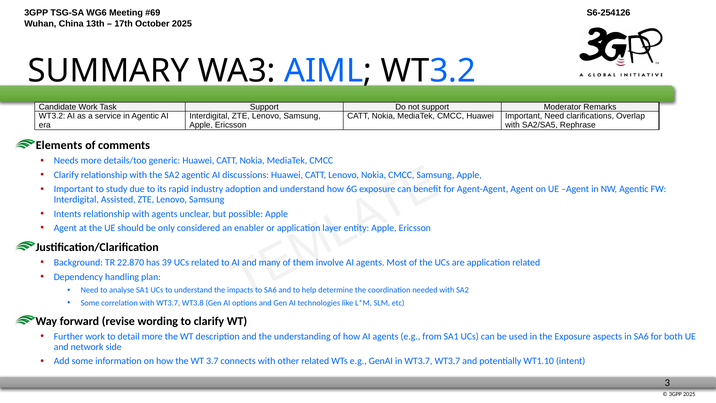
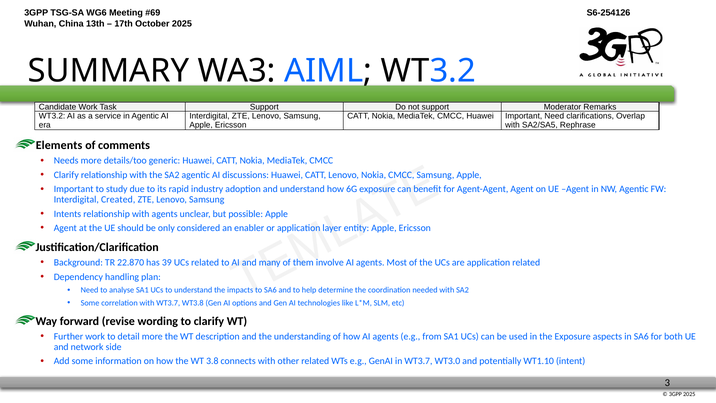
Assisted: Assisted -> Created (118, 199)
3.7: 3.7 -> 3.8 (212, 361)
WT3.7 WT3.7: WT3.7 -> WT3.0 (447, 361)
